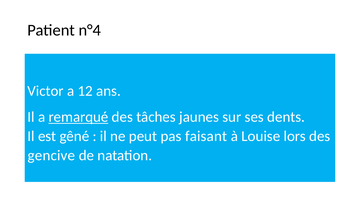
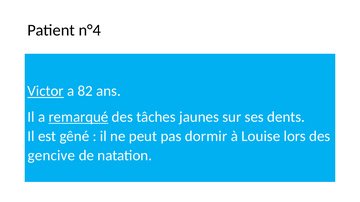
Victor underline: none -> present (46, 91)
12: 12 -> 82 (85, 91)
faisant: faisant -> dormir (206, 137)
